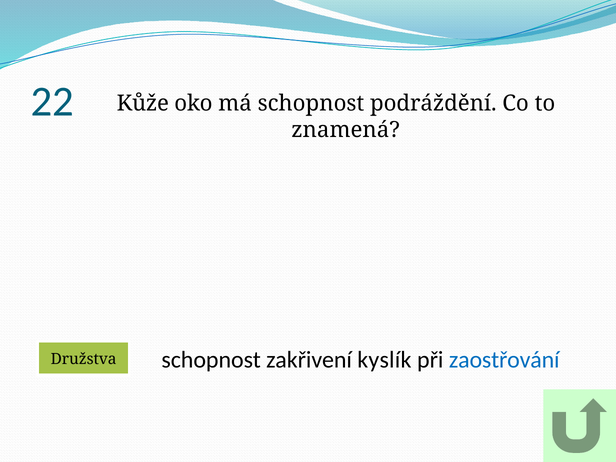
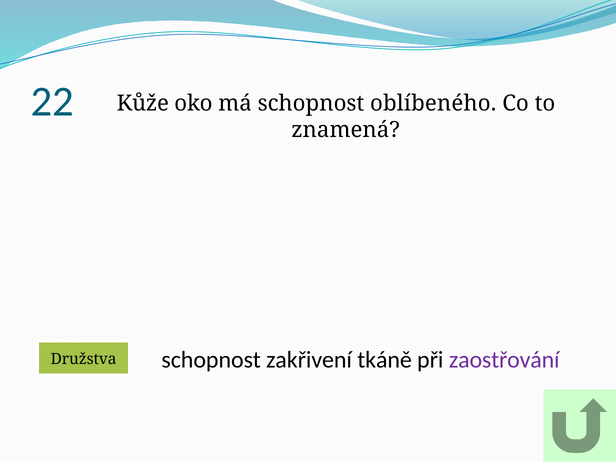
podráždění: podráždění -> oblíbeného (433, 103)
kyslík: kyslík -> tkáně (385, 360)
zaostřování colour: blue -> purple (504, 360)
